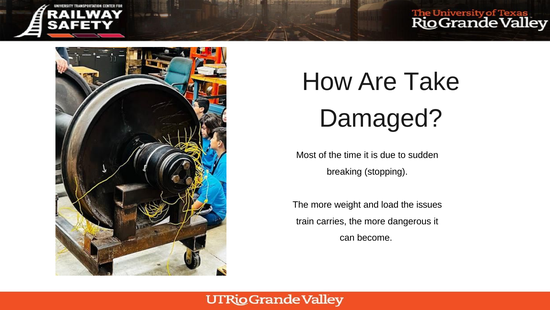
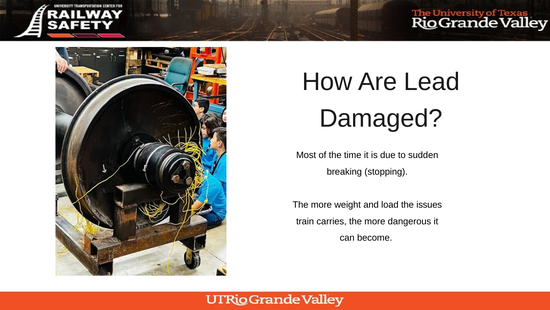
Take: Take -> Lead (432, 82)
